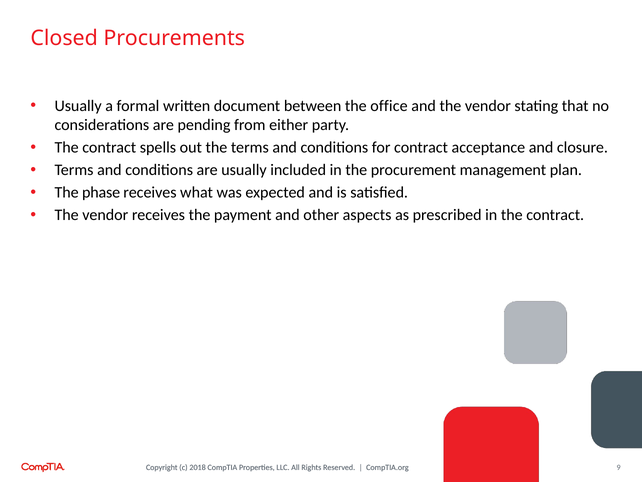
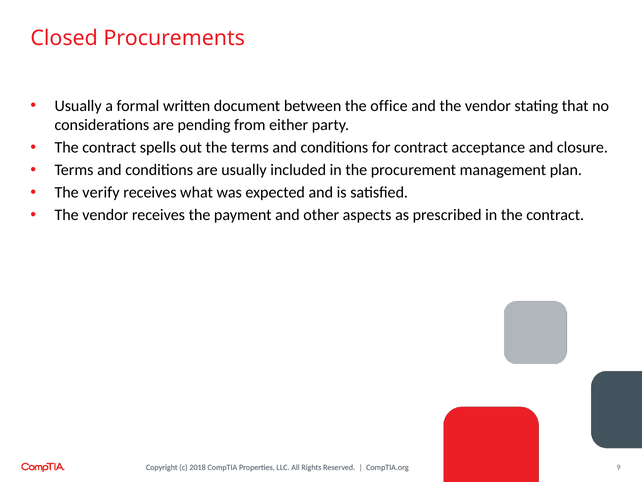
phase: phase -> verify (101, 192)
